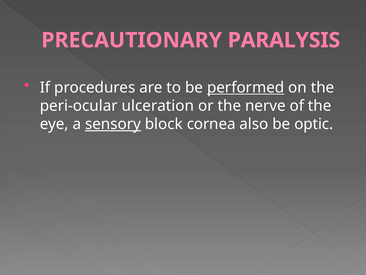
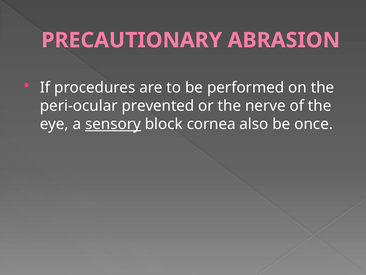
PARALYSIS: PARALYSIS -> ABRASION (284, 40)
performed underline: present -> none (246, 87)
ulceration: ulceration -> prevented (158, 106)
optic: optic -> once (314, 124)
